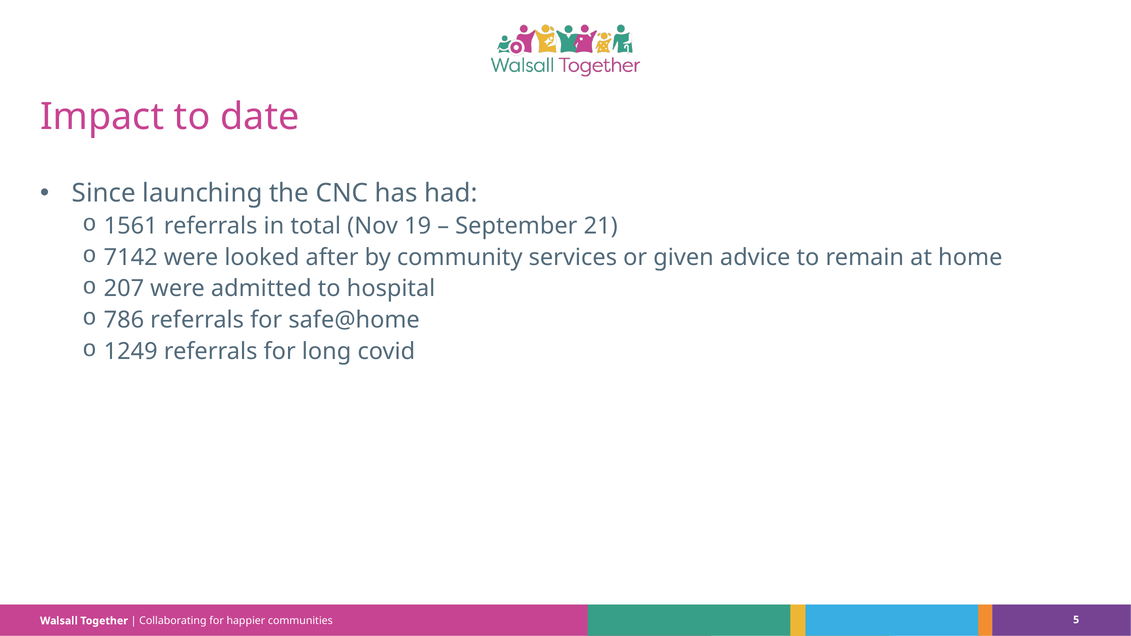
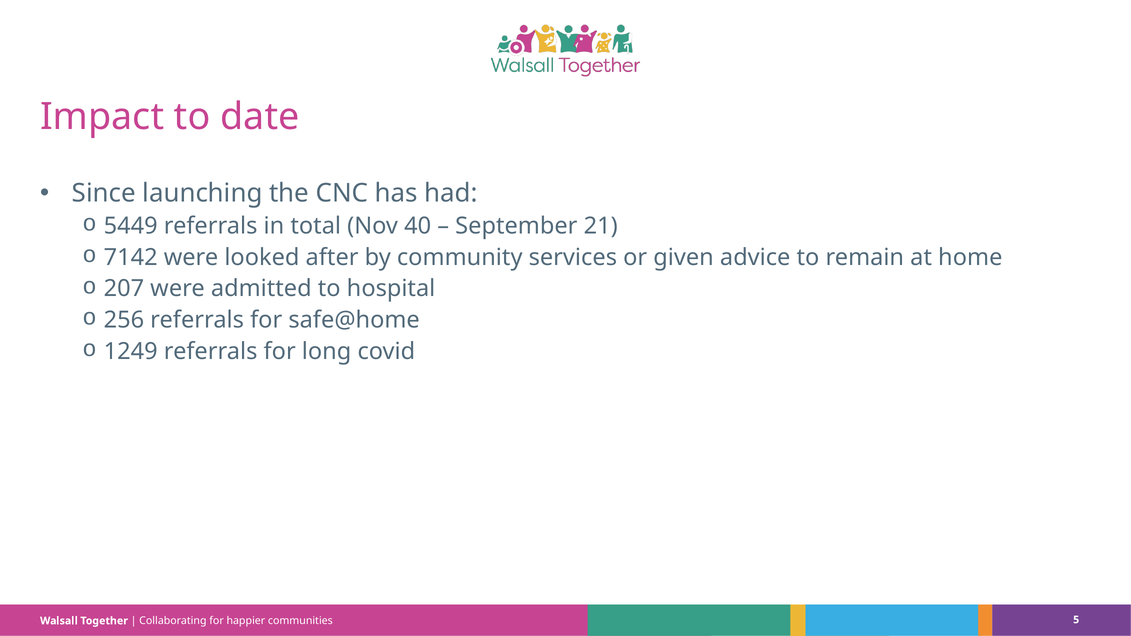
1561: 1561 -> 5449 (131, 226)
19: 19 -> 40 (418, 226)
786: 786 -> 256 (124, 320)
